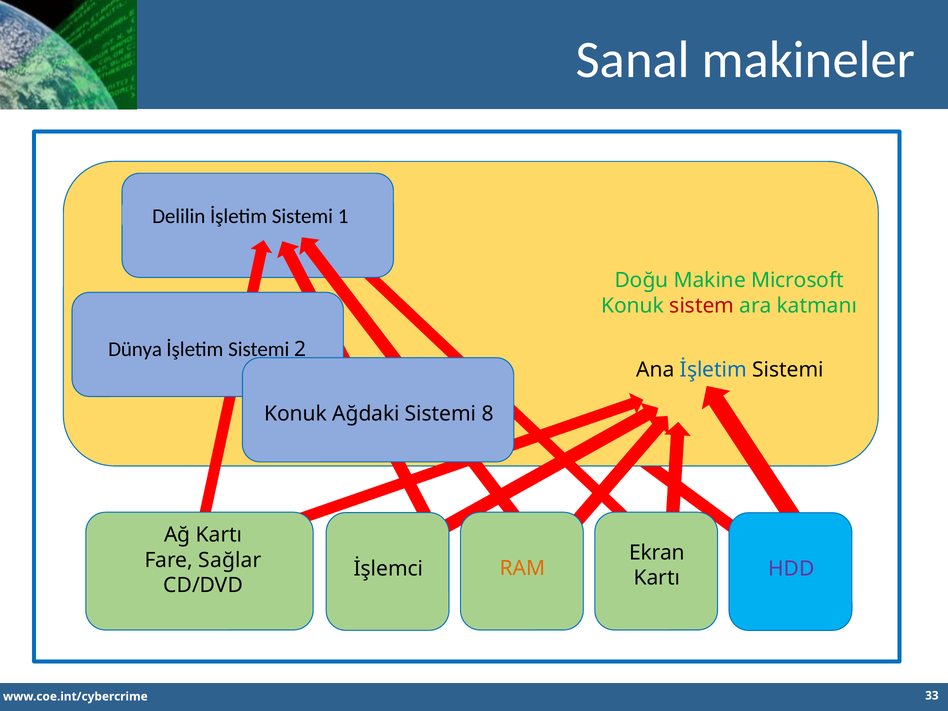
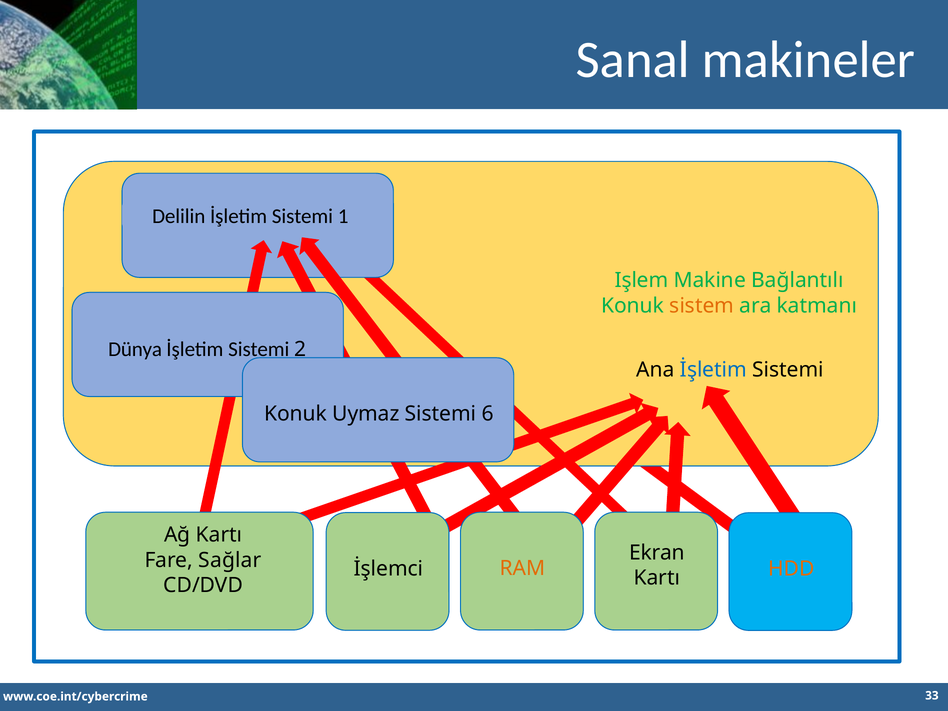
Doğu: Doğu -> Işlem (642, 281)
Microsoft: Microsoft -> Bağlantılı (797, 281)
sistem colour: red -> orange (702, 306)
Ağdaki: Ağdaki -> Uymaz (366, 414)
8: 8 -> 6 (488, 414)
HDD colour: purple -> orange (791, 569)
